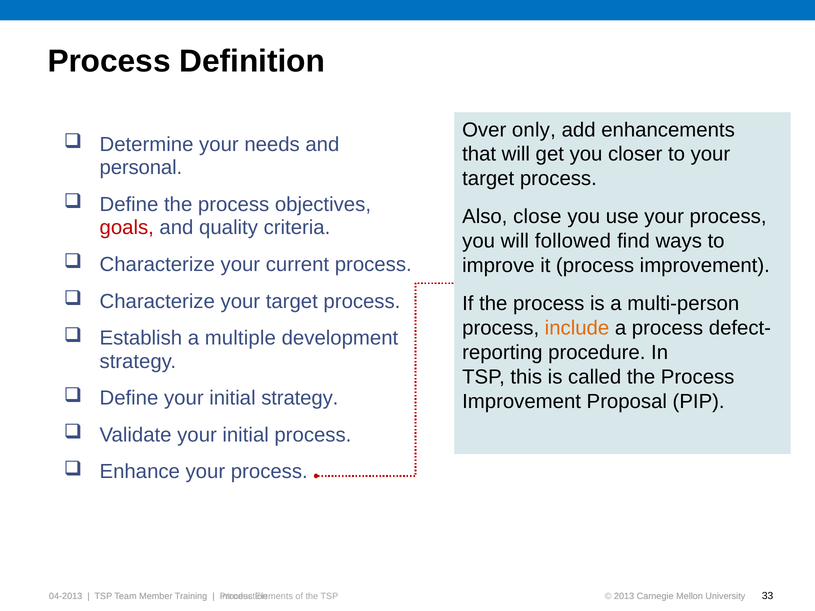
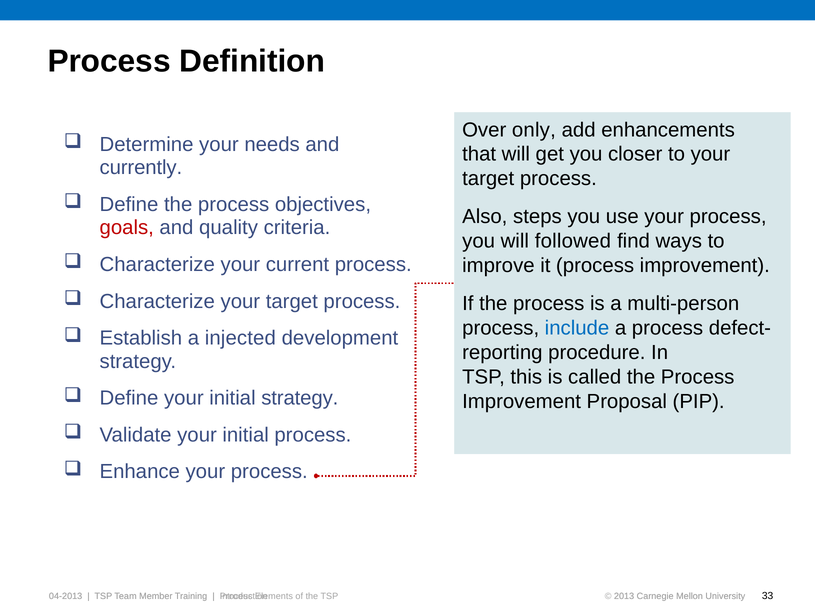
personal: personal -> currently (141, 168)
close: close -> steps (537, 217)
include colour: orange -> blue (577, 328)
multiple: multiple -> injected (240, 338)
